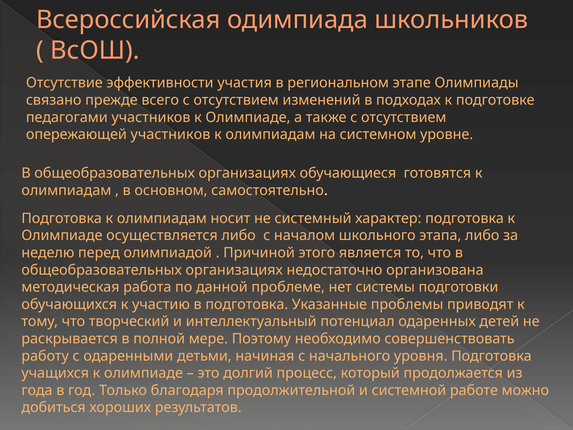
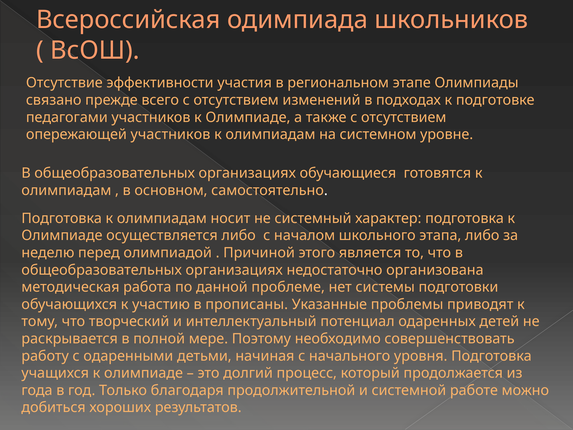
в подготовка: подготовка -> прописаны (247, 304)
